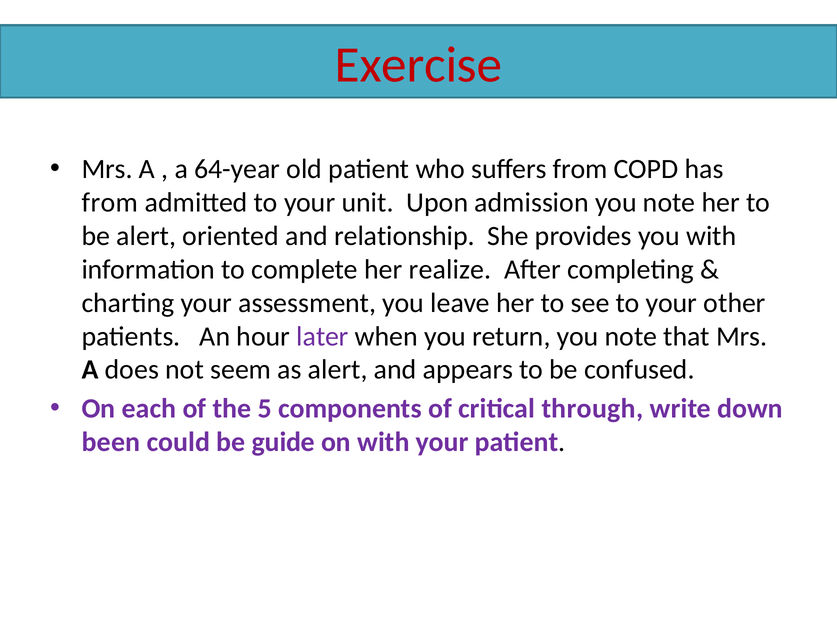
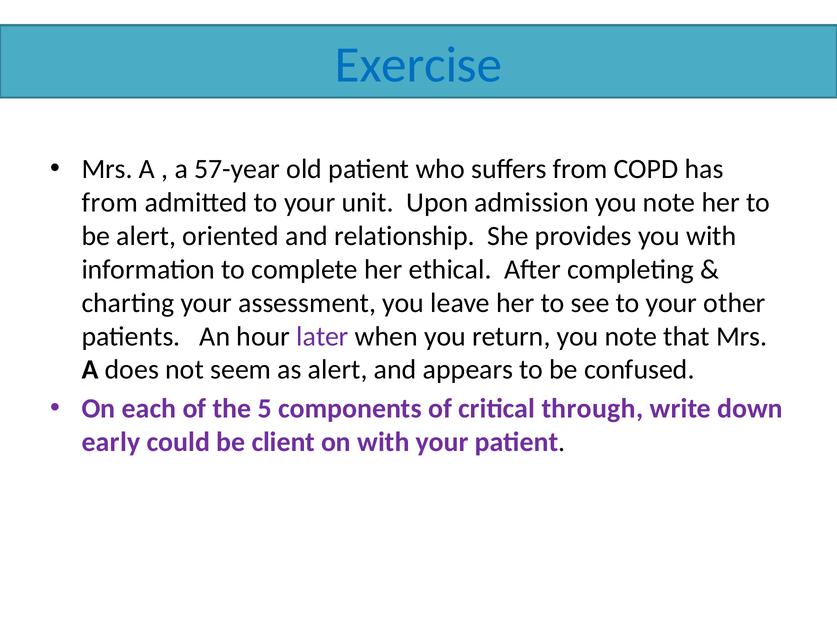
Exercise colour: red -> blue (419, 65)
64-year: 64-year -> 57-year (237, 169)
realize: realize -> ethical (450, 270)
been: been -> early (111, 443)
guide: guide -> client (283, 443)
